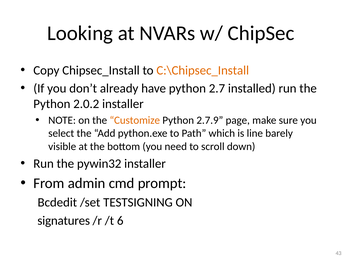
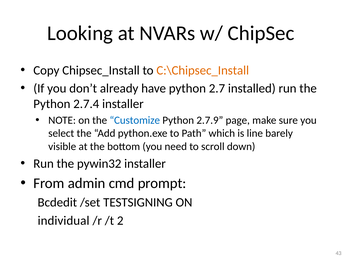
2.0.2: 2.0.2 -> 2.7.4 (86, 104)
Customize colour: orange -> blue (135, 120)
signatures: signatures -> individual (64, 220)
6: 6 -> 2 (120, 220)
